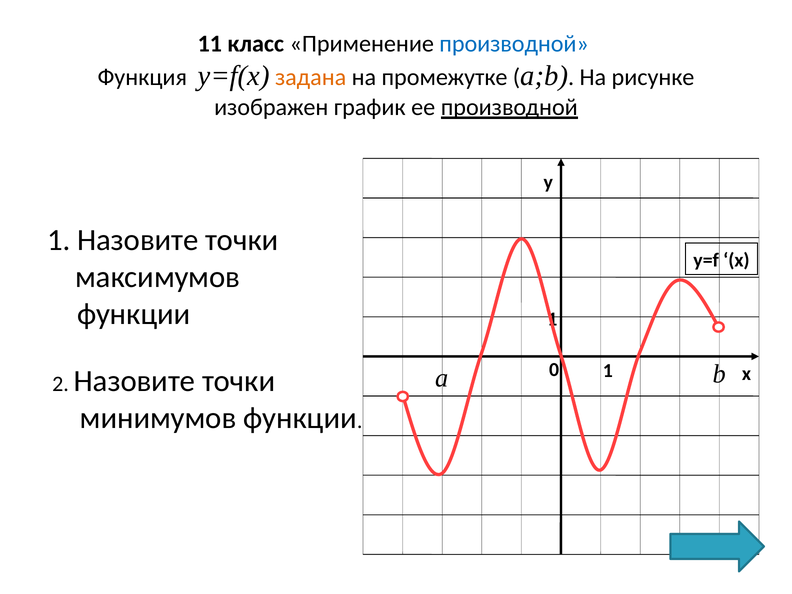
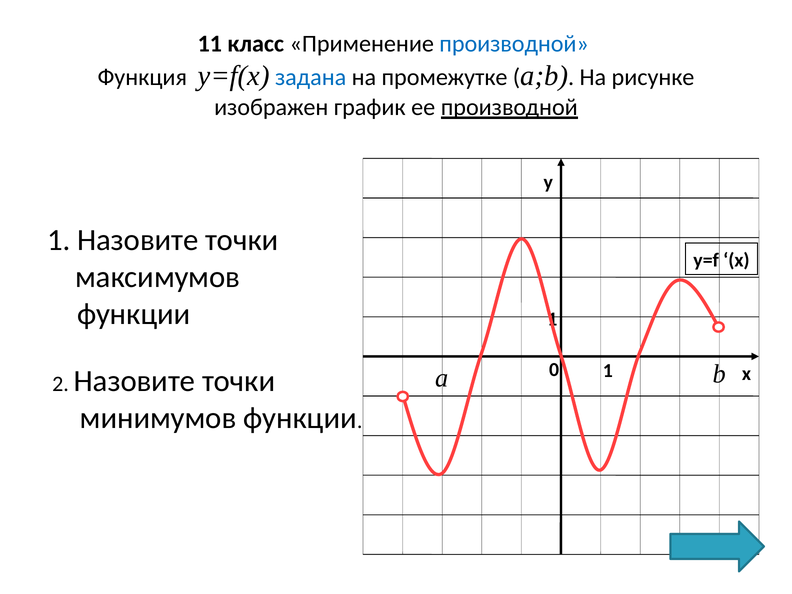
задана colour: orange -> blue (311, 77)
